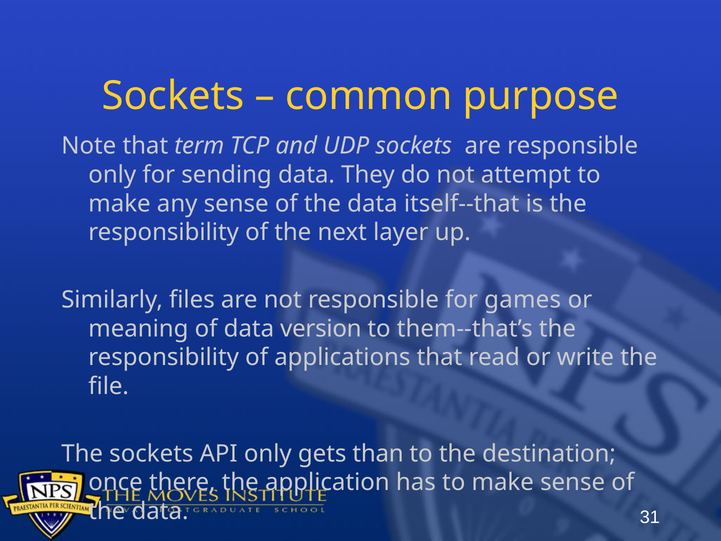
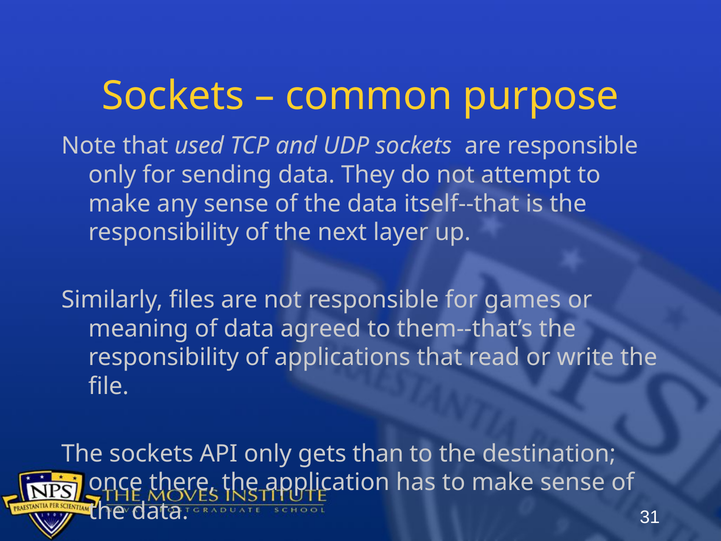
term: term -> used (199, 146)
version: version -> agreed (321, 329)
